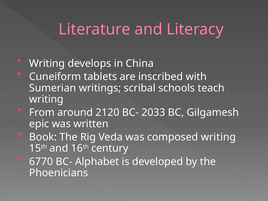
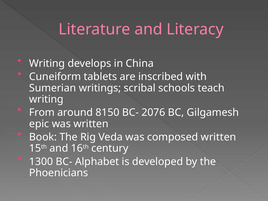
2120: 2120 -> 8150 (107, 113)
2033: 2033 -> 2076 (153, 113)
composed writing: writing -> written (218, 137)
6770: 6770 -> 1300 (41, 162)
